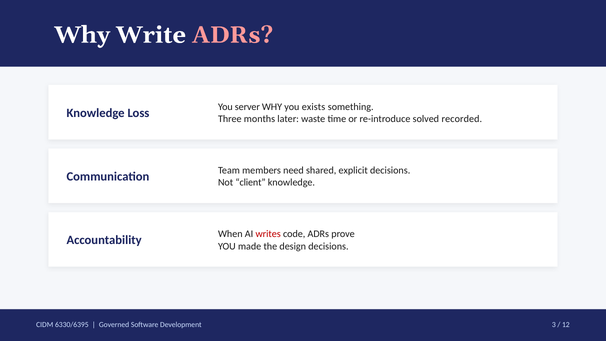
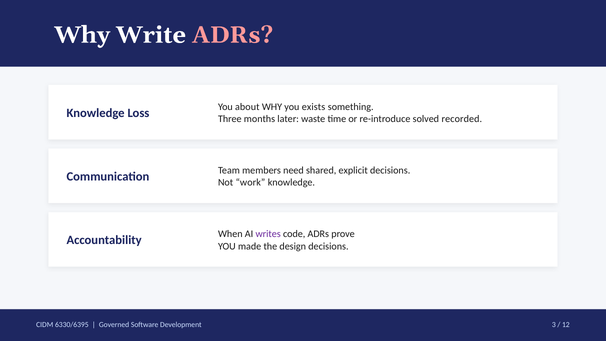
server: server -> about (247, 107)
client: client -> work (250, 182)
writes colour: red -> purple (268, 234)
